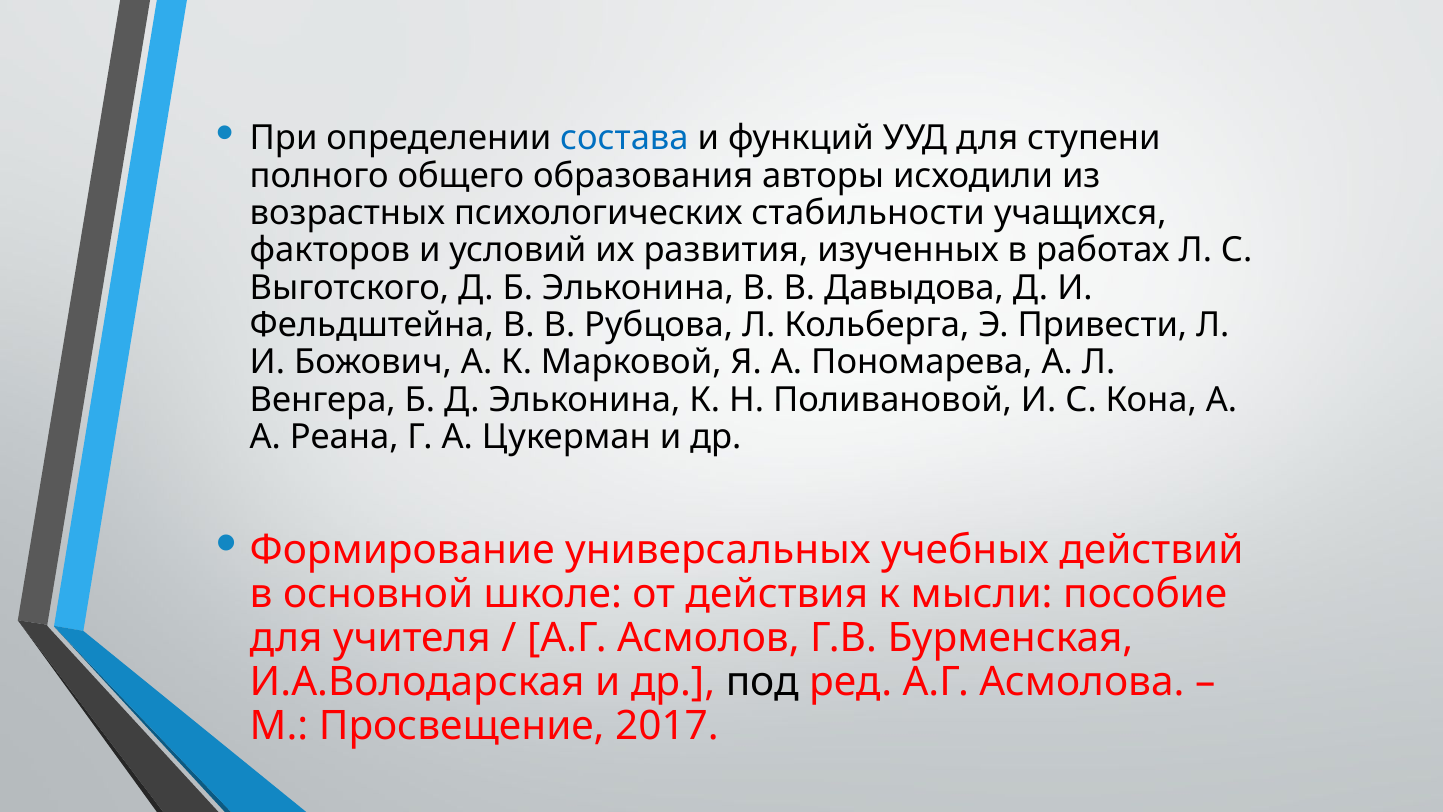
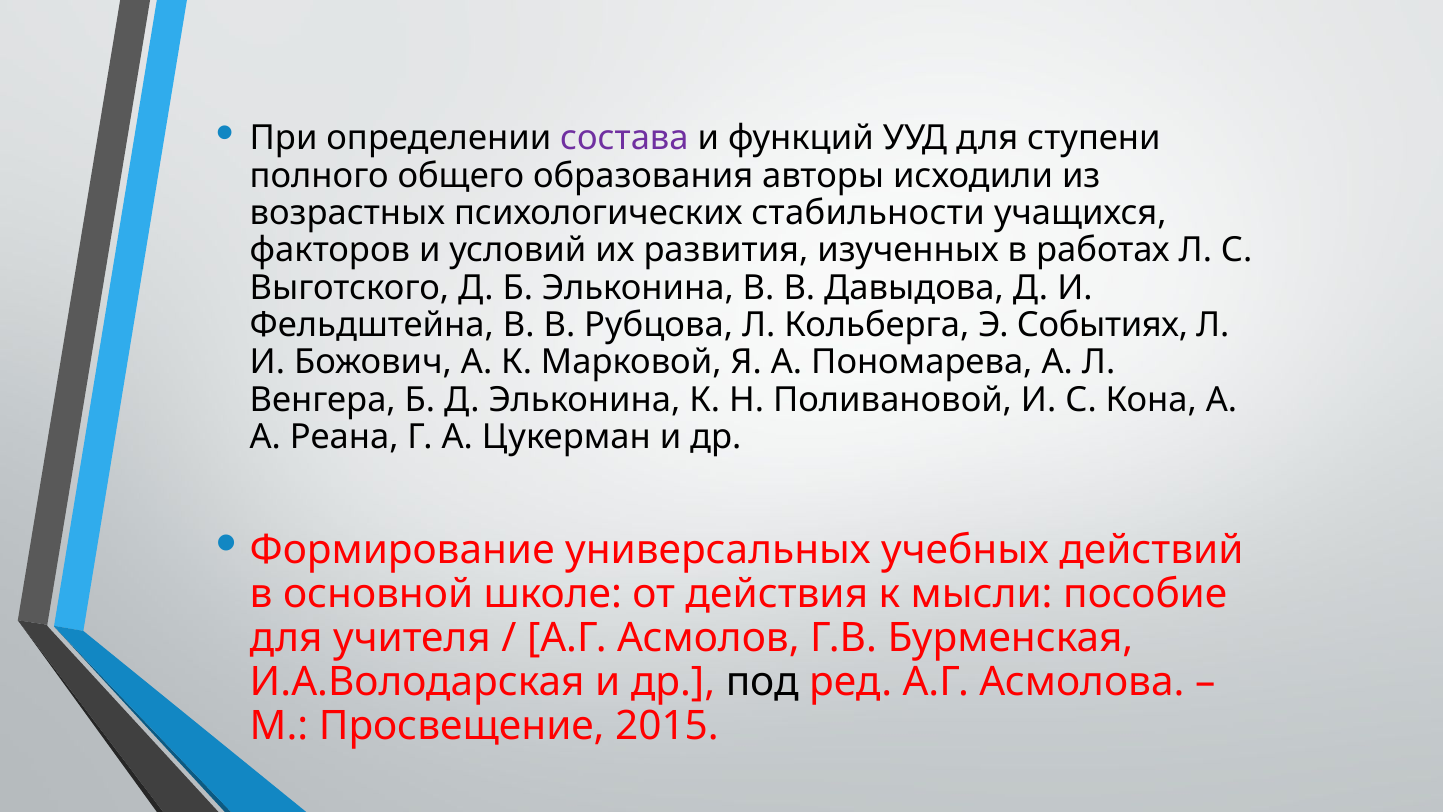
состава colour: blue -> purple (624, 138)
Привести: Привести -> Событиях (1103, 325)
2017: 2017 -> 2015 (667, 726)
